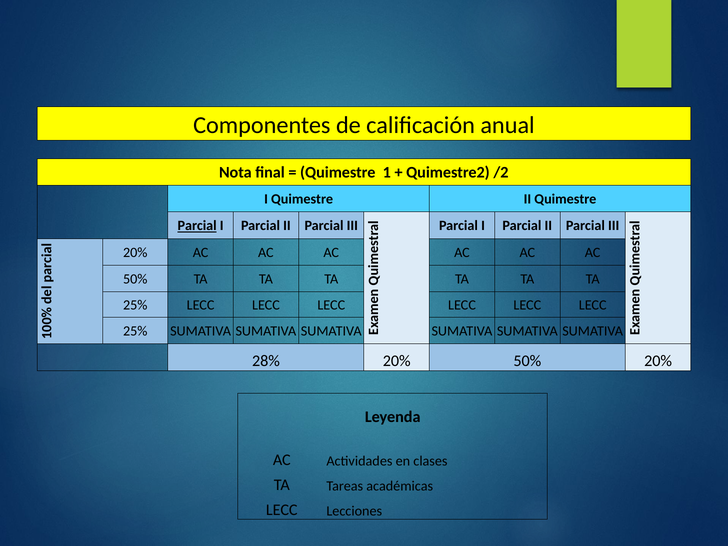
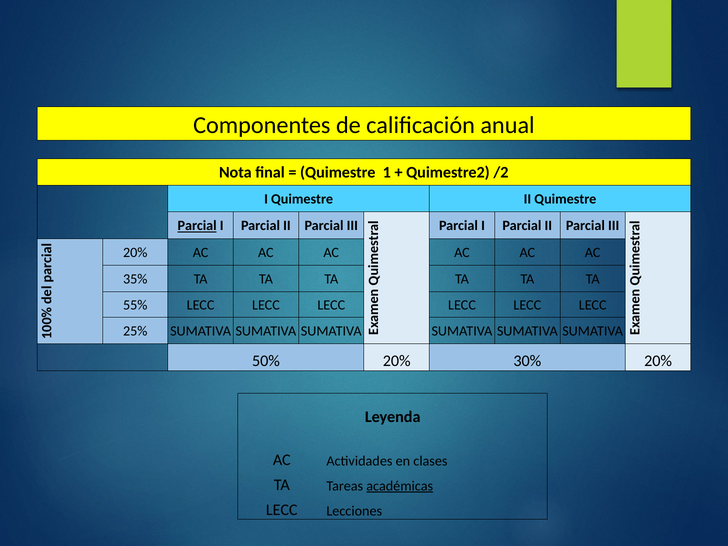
50%: 50% -> 35% (135, 279)
25%: 25% -> 55% (135, 305)
28%: 28% -> 50% (266, 361)
20% 50%: 50% -> 30% (527, 361)
académicas underline: none -> present (400, 486)
